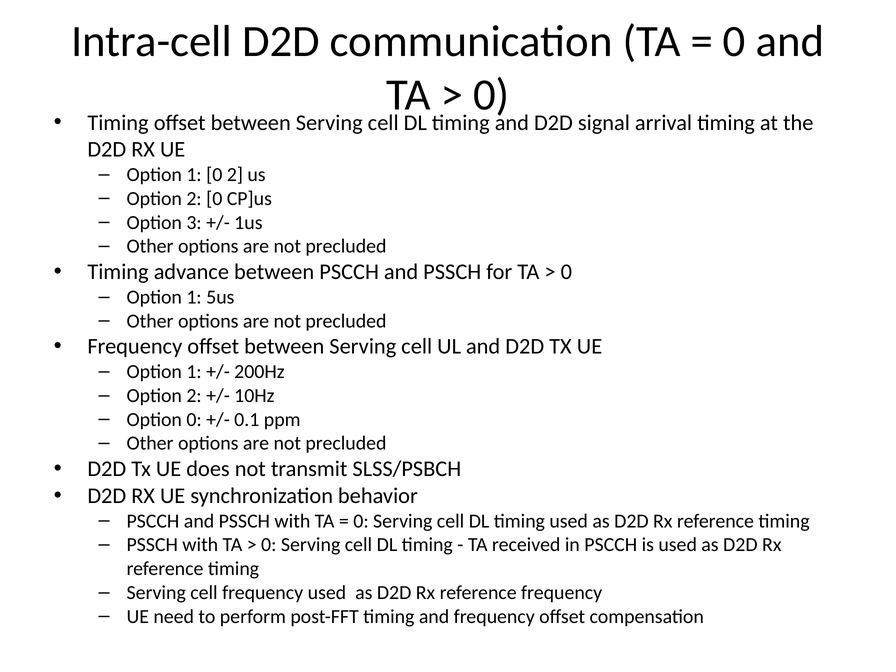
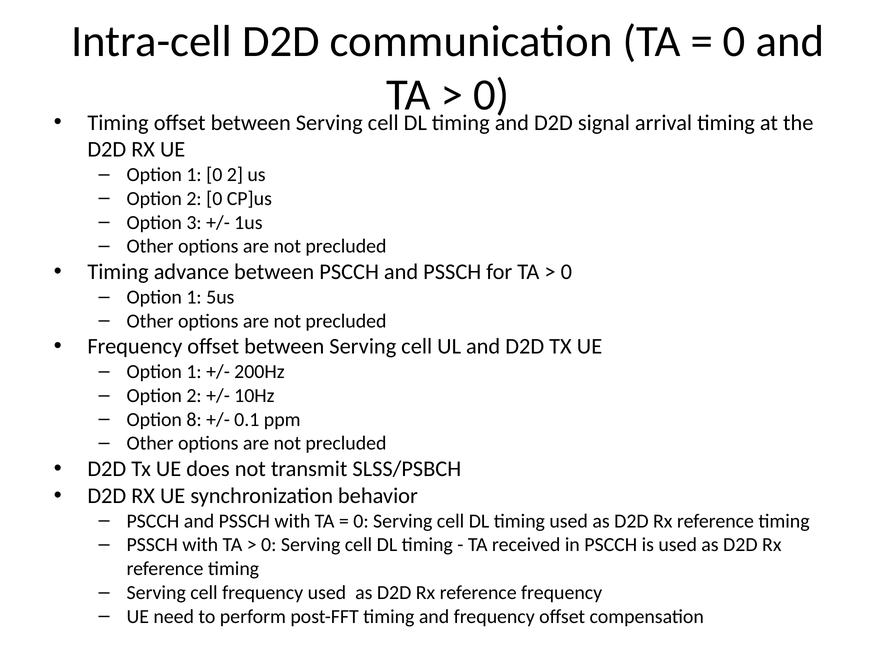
Option 0: 0 -> 8 (194, 420)
